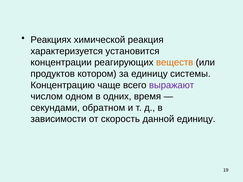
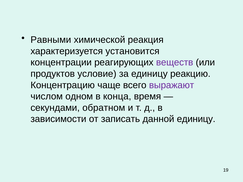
Реакциях: Реакциях -> Равными (51, 40)
веществ colour: orange -> purple (175, 63)
котором: котором -> условие (97, 74)
системы: системы -> реакцию (190, 74)
одних: одних -> конца (117, 97)
скорость: скорость -> записать (120, 119)
